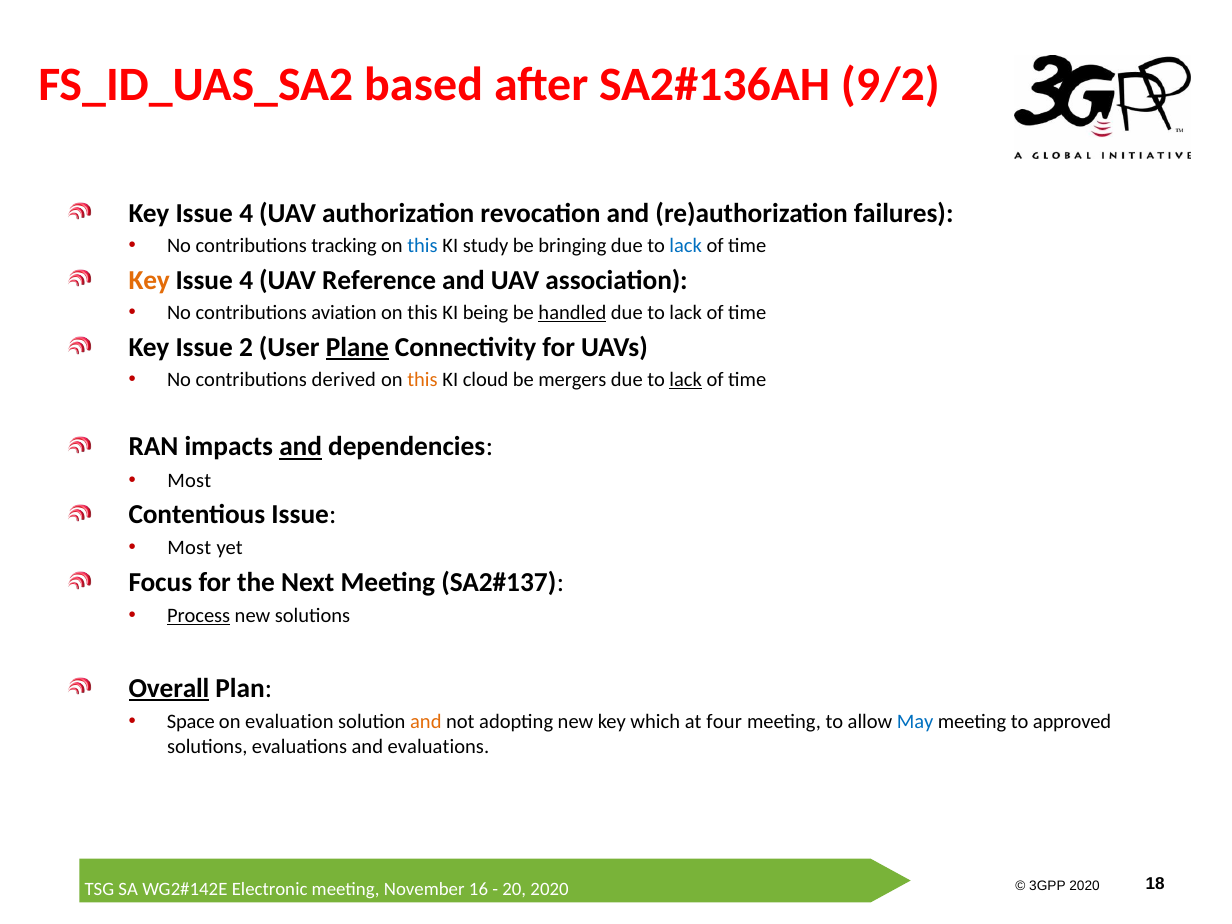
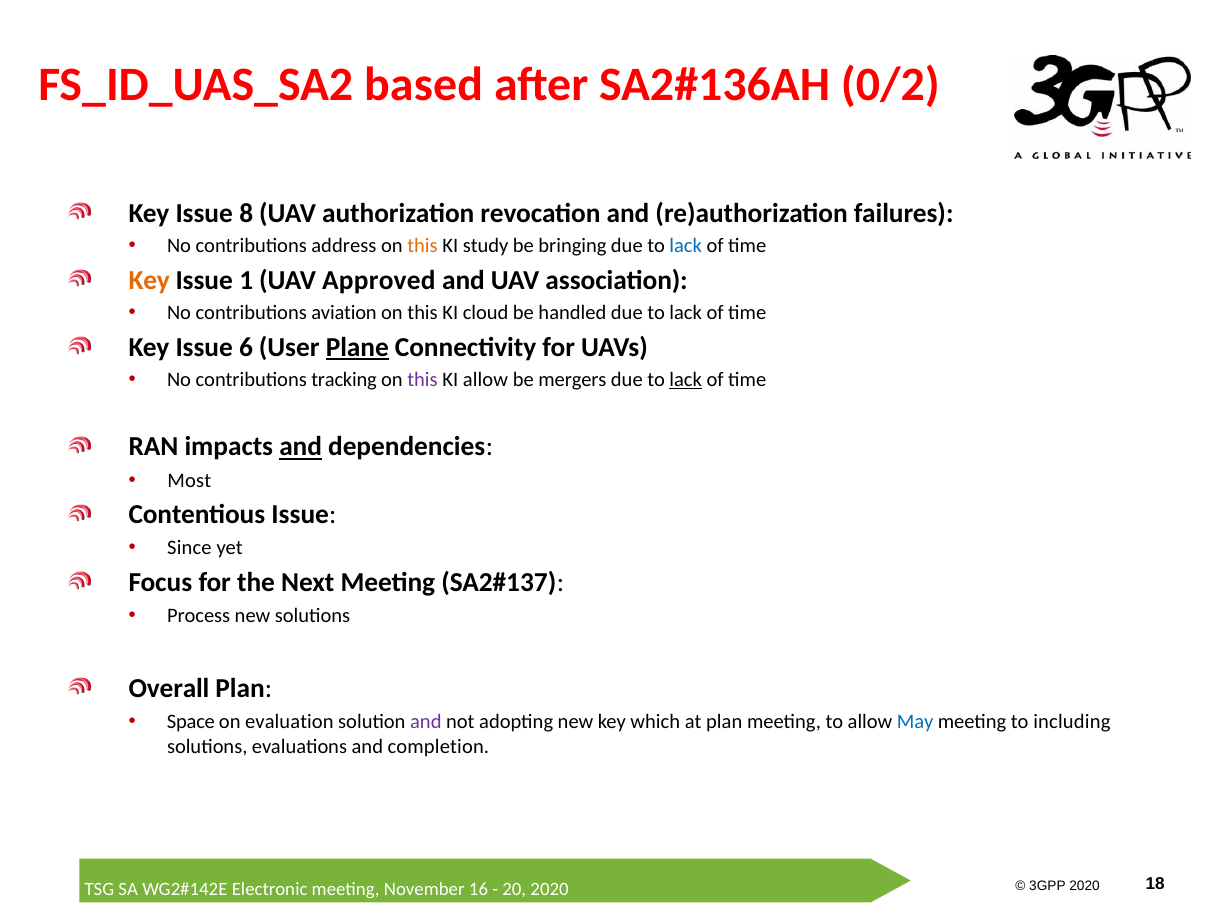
9/2: 9/2 -> 0/2 (890, 84)
4: 4 -> 8 (246, 213)
tracking: tracking -> address (344, 246)
this colour: blue -> orange (422, 246)
4: 4 -> 1 (246, 280)
Reference: Reference -> Approved (379, 280)
being: being -> cloud (486, 313)
handled underline: present -> none (572, 313)
2: 2 -> 6 (246, 347)
derived: derived -> tracking (344, 380)
this colour: orange -> purple (422, 380)
KI cloud: cloud -> allow (485, 380)
Most: Most -> Since (189, 548)
Process underline: present -> none (199, 616)
Overall underline: present -> none (169, 688)
and colour: orange -> purple (426, 722)
at four: four -> plan (724, 722)
approved: approved -> including (1072, 722)
and evaluations: evaluations -> completion (438, 746)
